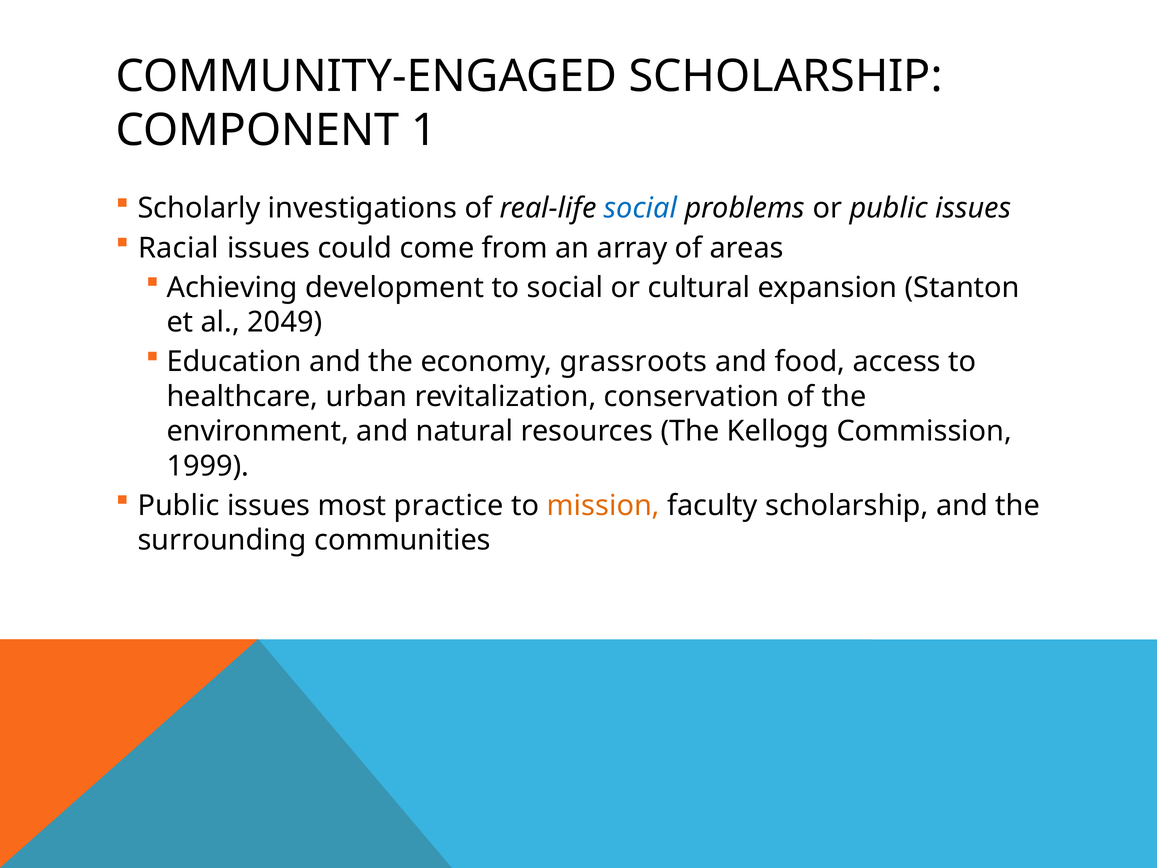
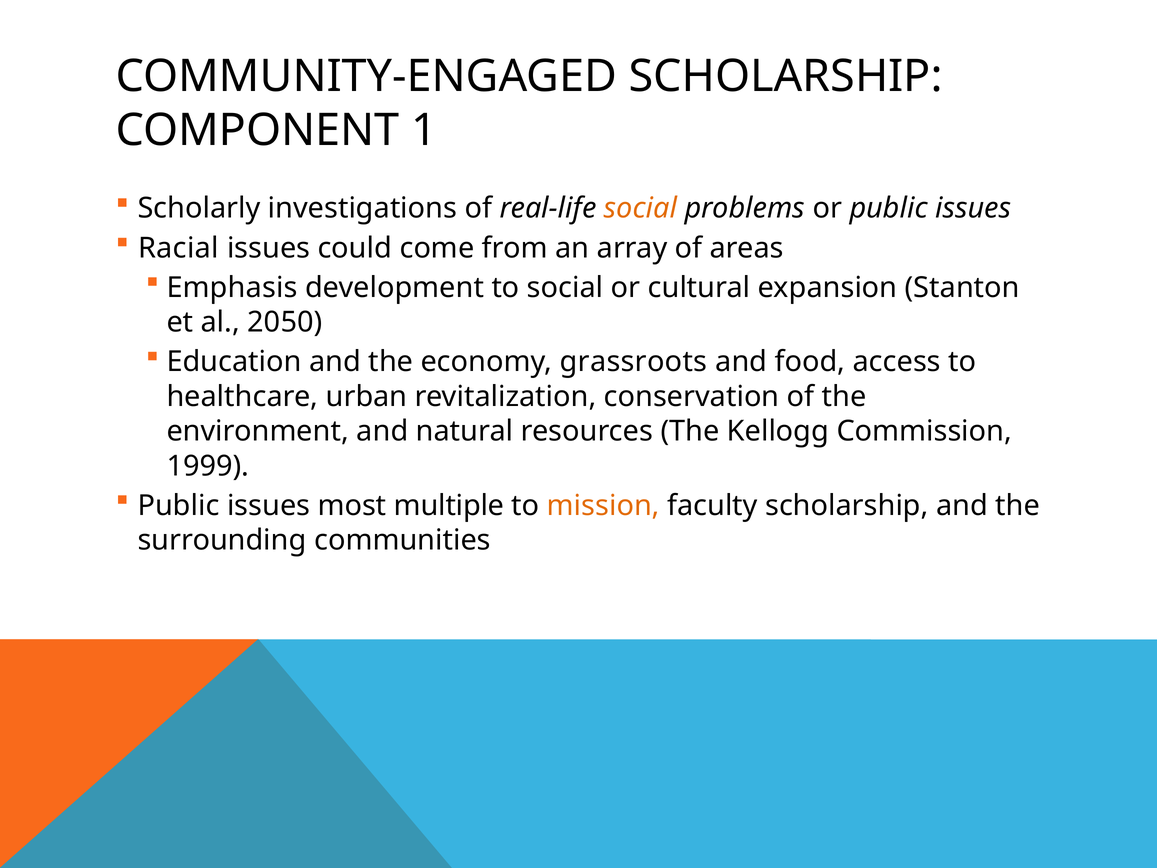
social colour: blue -> orange (641, 208)
Achieving: Achieving -> Emphasis (232, 287)
2049: 2049 -> 2050 (285, 322)
practice: practice -> multiple (449, 505)
